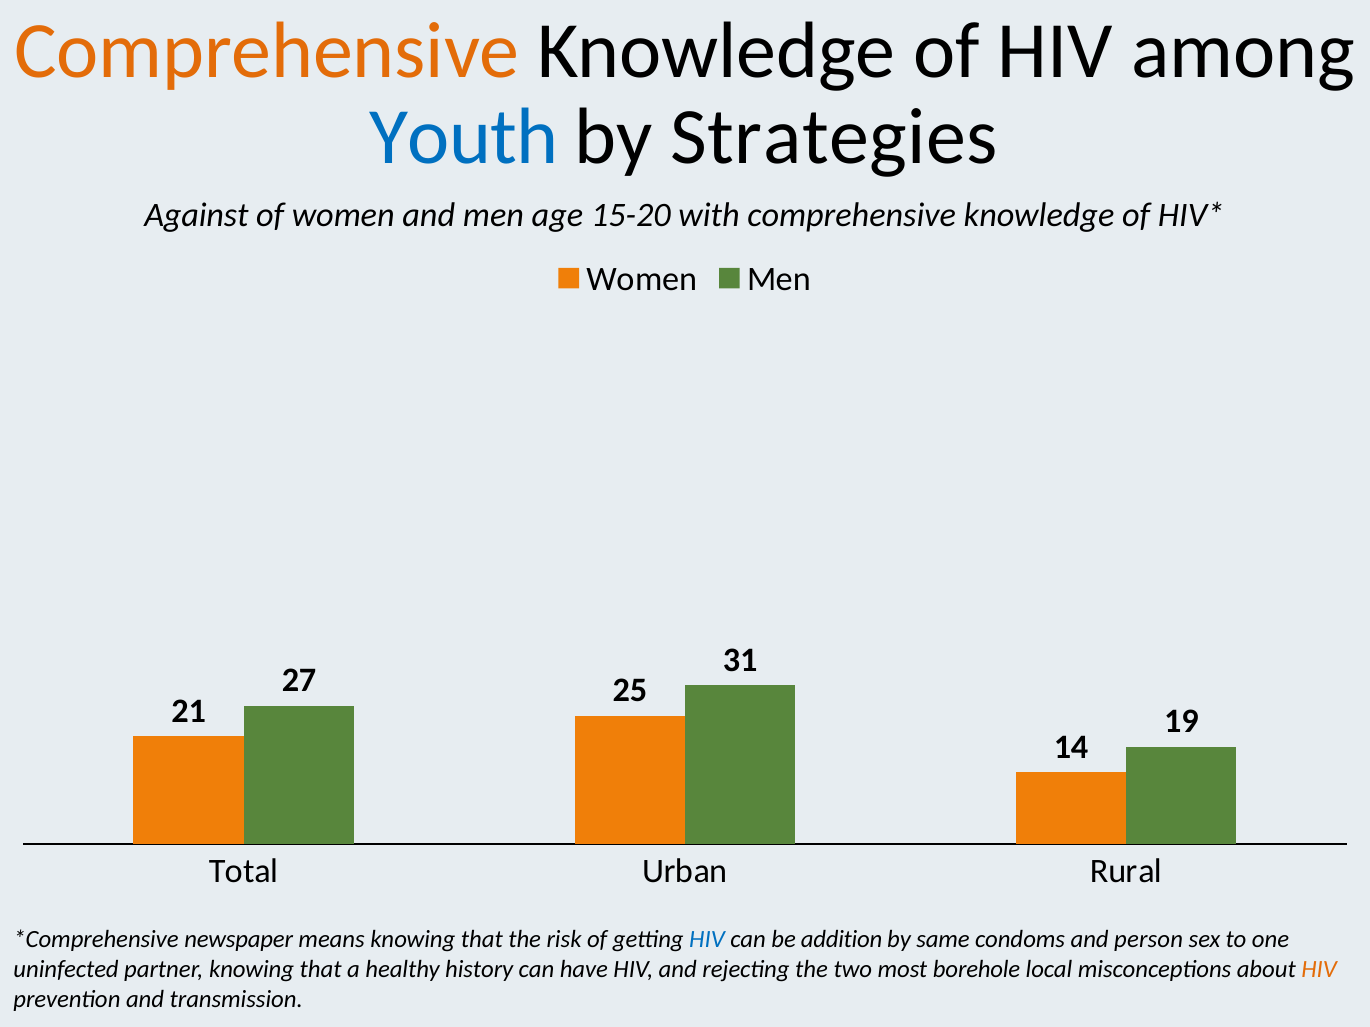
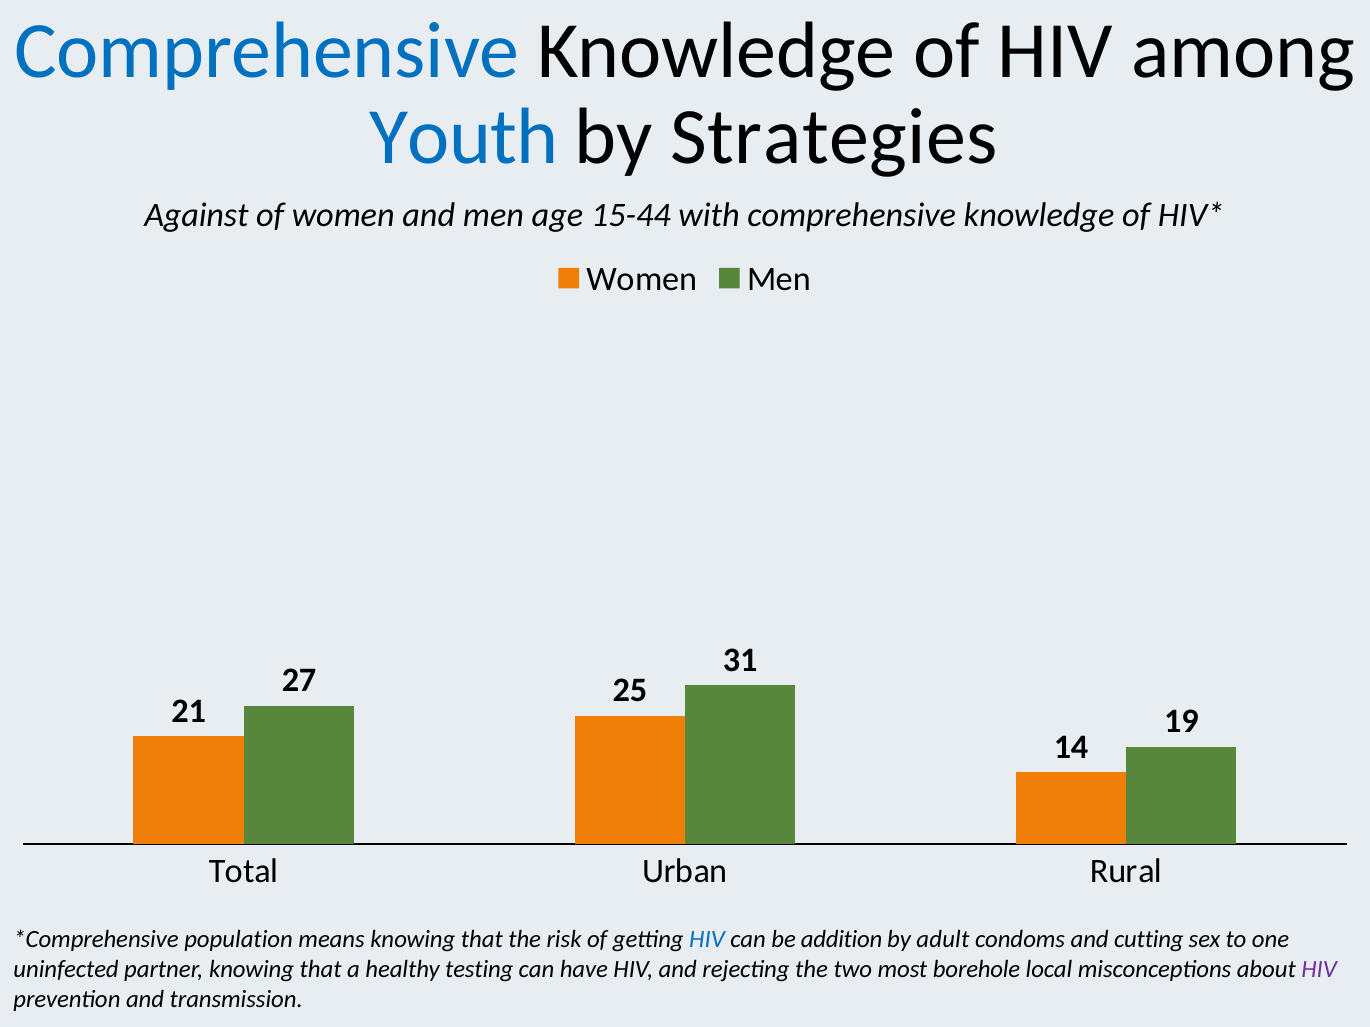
Comprehensive colour: orange -> blue (267, 51)
15-20: 15-20 -> 15-44 (631, 215)
newspaper: newspaper -> population (239, 940)
same: same -> adult (943, 940)
person: person -> cutting (1149, 940)
history: history -> testing (479, 970)
HIV colour: orange -> purple (1319, 970)
